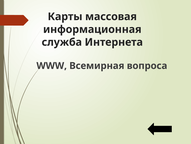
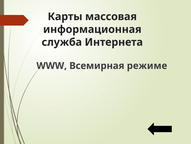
вопроса: вопроса -> режиме (147, 65)
